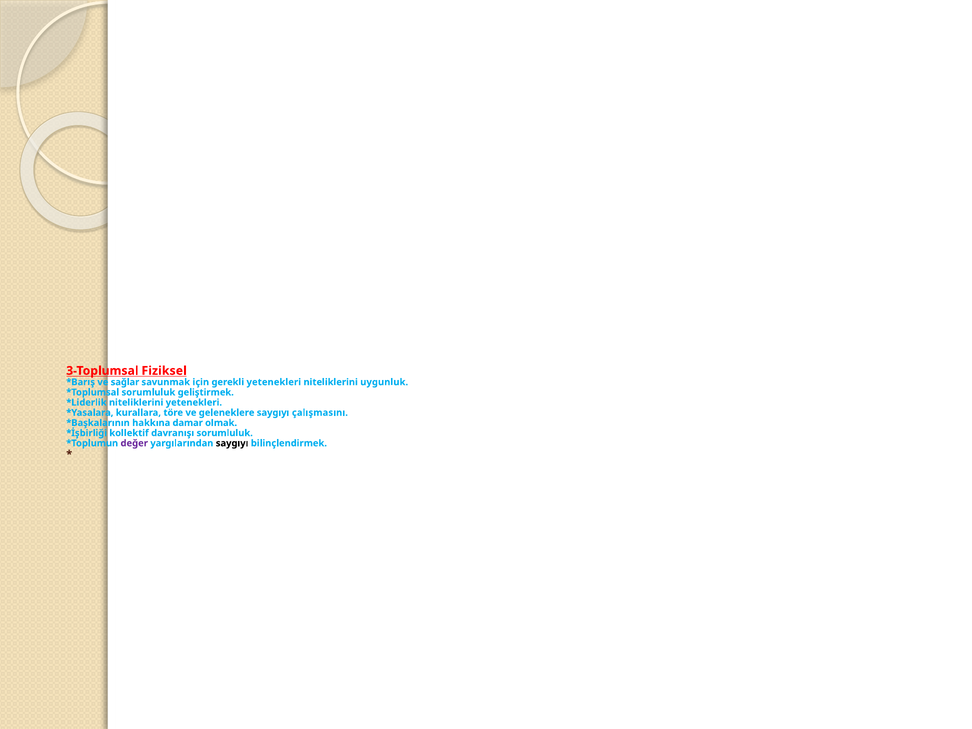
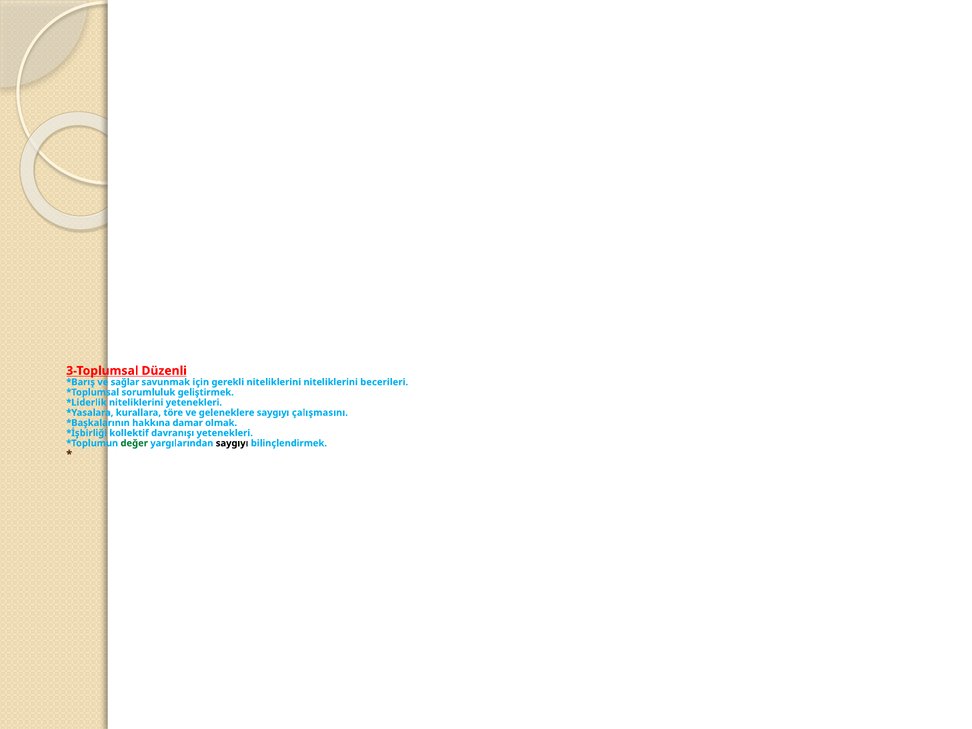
Fiziksel: Fiziksel -> Düzenli (164, 371)
gerekli yetenekleri: yetenekleri -> niteliklerini (274, 382)
uygunluk: uygunluk -> becerileri (384, 382)
davranışı sorumluluk: sorumluluk -> yetenekleri (225, 433)
değer colour: purple -> green (134, 443)
